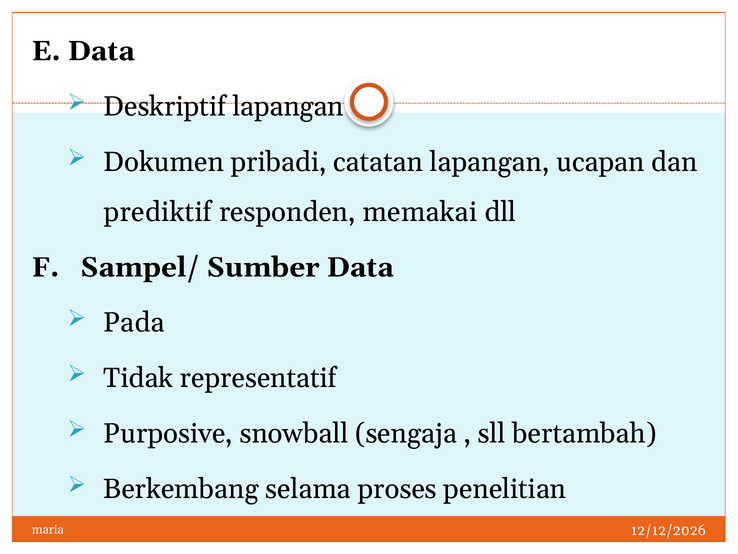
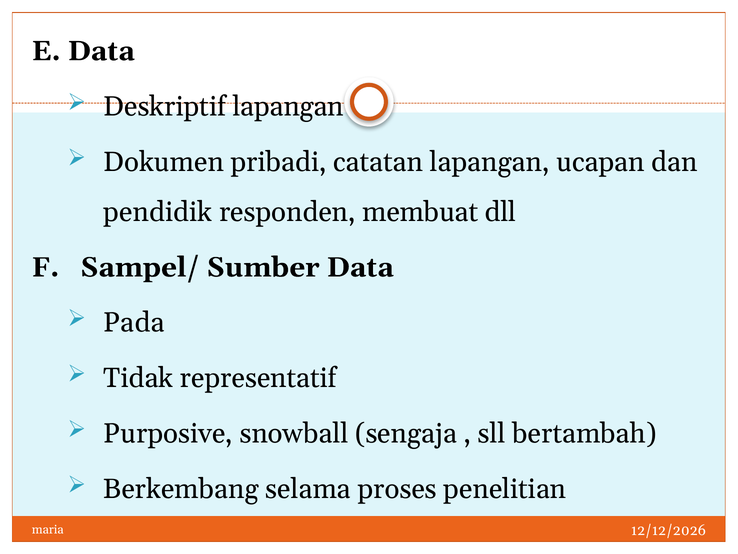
prediktif: prediktif -> pendidik (158, 212)
memakai: memakai -> membuat (420, 212)
